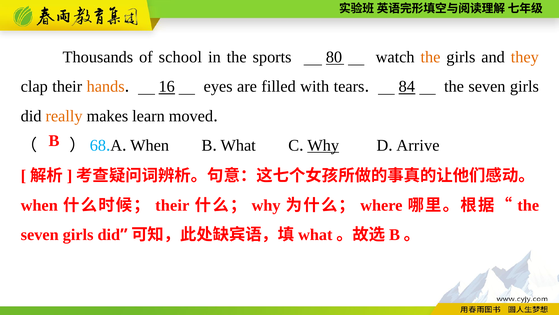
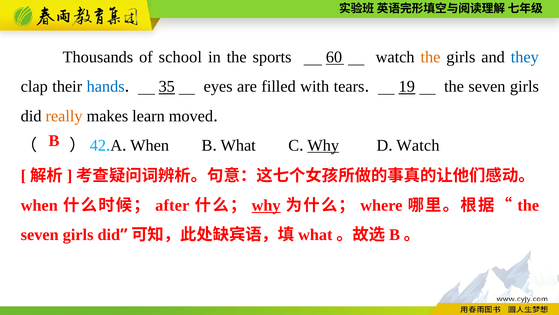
80: 80 -> 60 (334, 57)
they colour: orange -> blue (525, 57)
hands colour: orange -> blue (106, 86)
16: 16 -> 35 (167, 86)
84: 84 -> 19 (407, 86)
68: 68 -> 42 (98, 145)
Arrive: Arrive -> Watch (418, 145)
their: their -> after (172, 205)
why underline: none -> present (266, 205)
